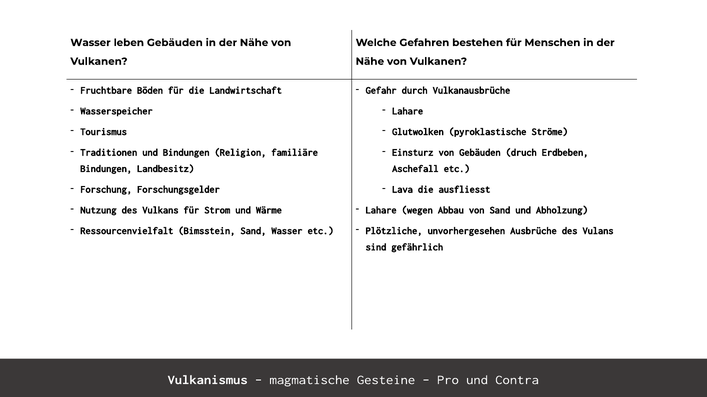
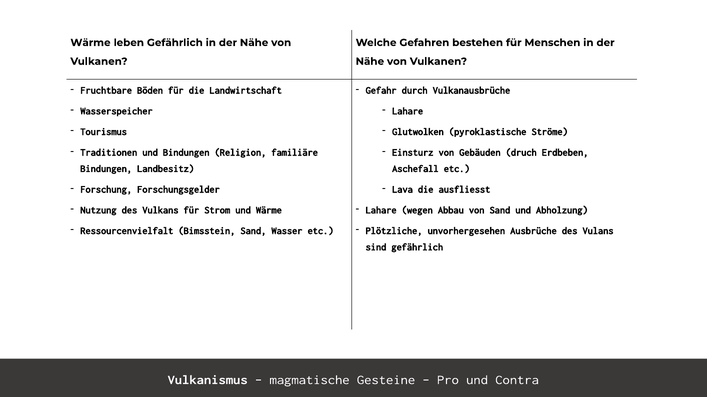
Wasser: Wasser -> Wärme (91, 43)
leben Gebäuden: Gebäuden -> Gefährlich (175, 43)
